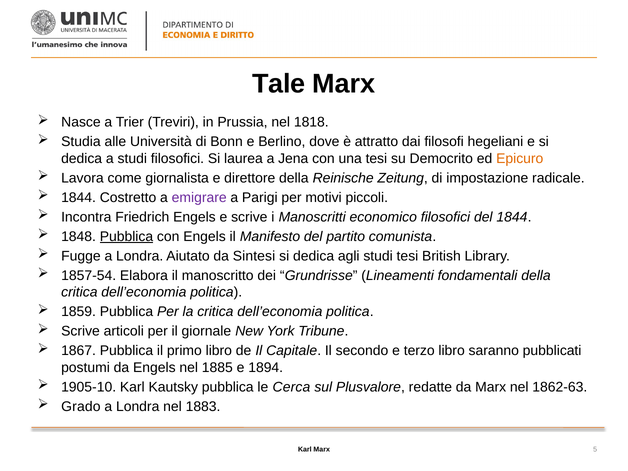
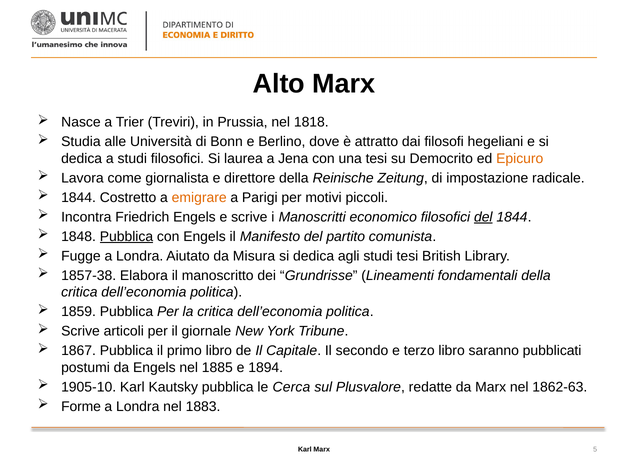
Tale: Tale -> Alto (279, 84)
emigrare colour: purple -> orange (199, 198)
del underline: none -> present (483, 217)
Sintesi: Sintesi -> Misura (254, 256)
1857-54: 1857-54 -> 1857-38 (89, 276)
Grado: Grado -> Forme (81, 407)
